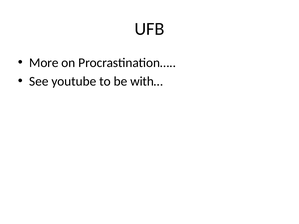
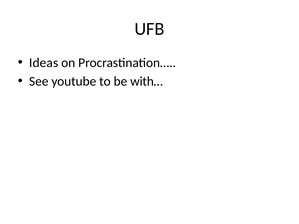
More: More -> Ideas (44, 63)
